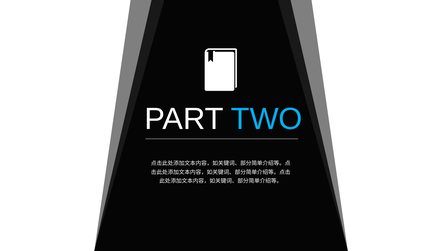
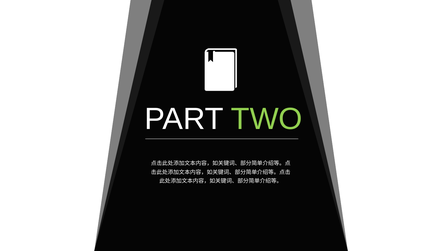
TWO colour: light blue -> light green (267, 119)
